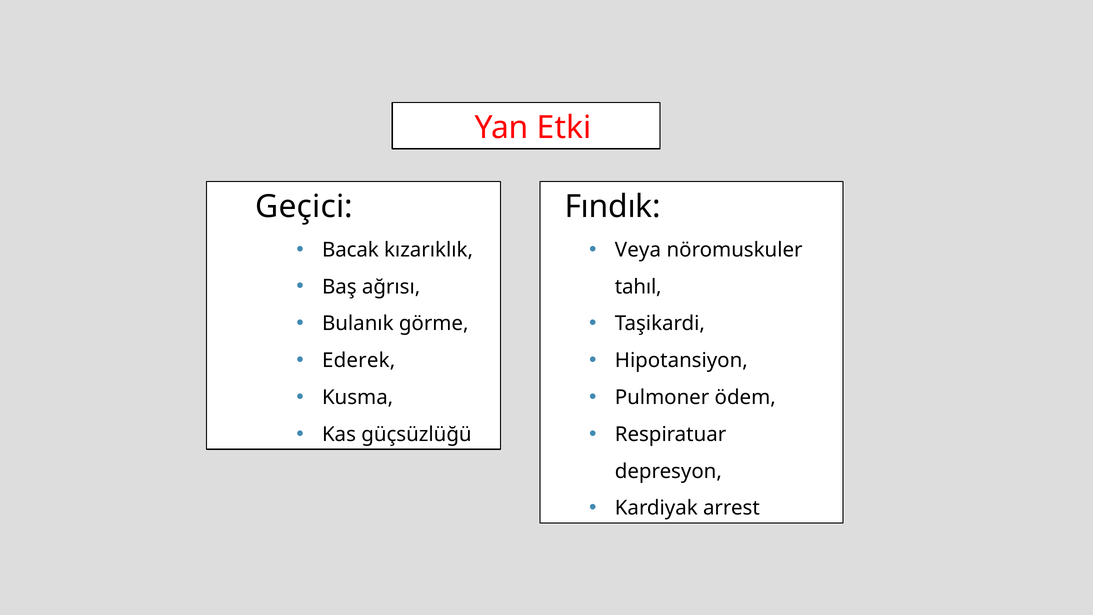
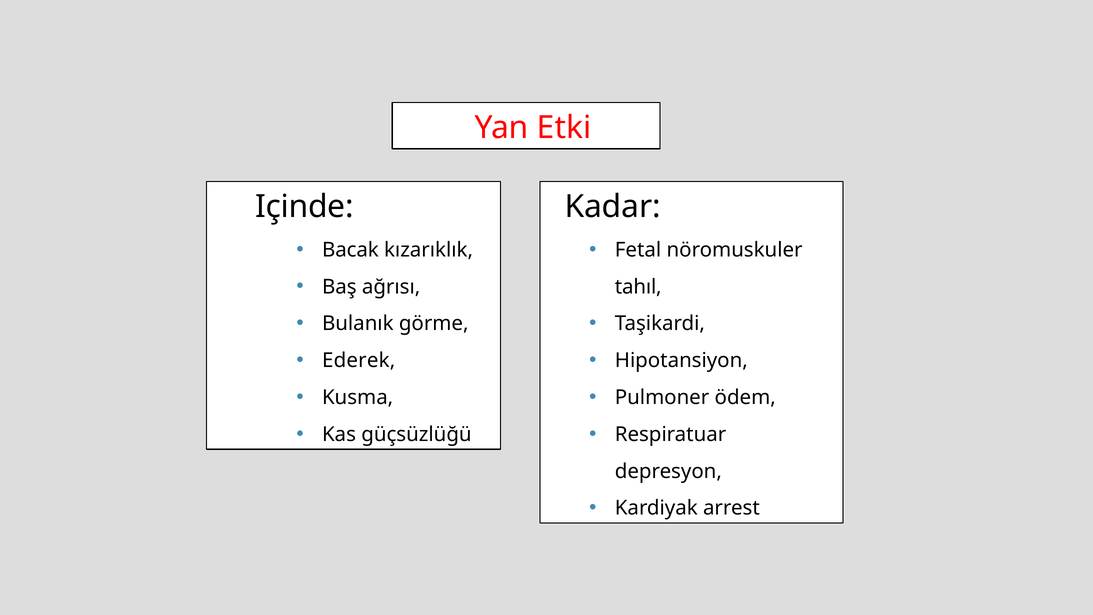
Geçici: Geçici -> Içinde (304, 207)
Fındık: Fındık -> Kadar (613, 207)
Veya: Veya -> Fetal (638, 250)
